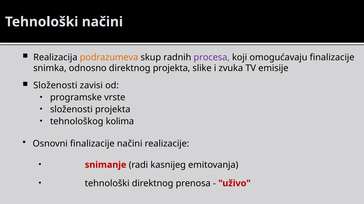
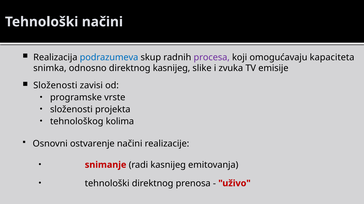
podrazumeva colour: orange -> blue (109, 58)
omogućavaju finalizacije: finalizacije -> kapaciteta (332, 58)
direktnog projekta: projekta -> kasnijeg (172, 68)
Osnovni finalizacije: finalizacije -> ostvarenje (92, 144)
